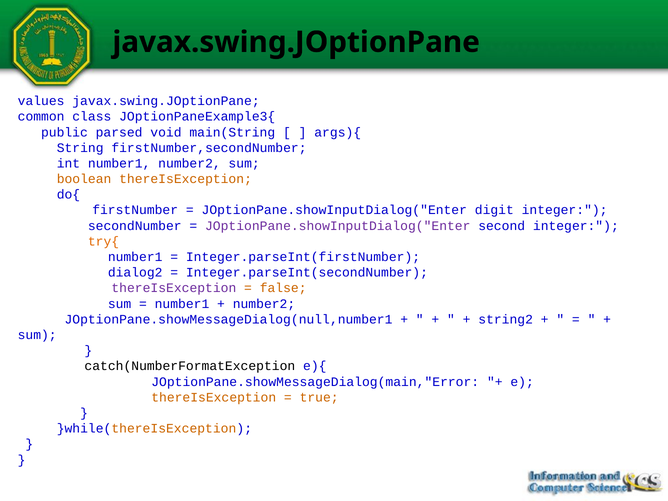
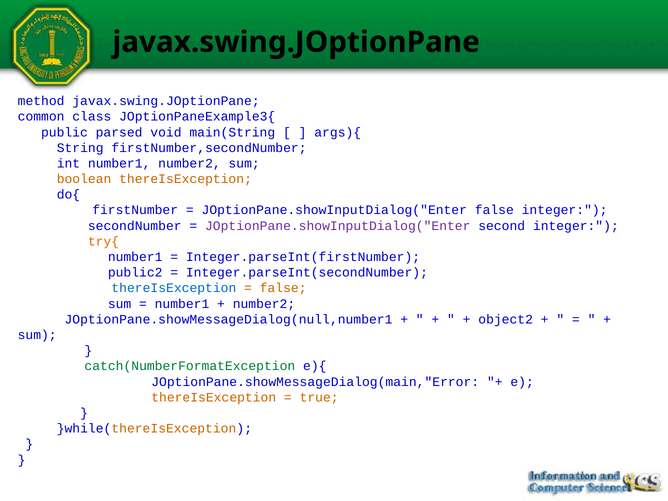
values: values -> method (41, 101)
JOptionPane.showInputDialog("Enter digit: digit -> false (494, 210)
dialog2: dialog2 -> public2 (135, 273)
thereIsException colour: purple -> blue (174, 288)
string2: string2 -> object2 (506, 319)
catch(NumberFormatException colour: black -> green (190, 366)
